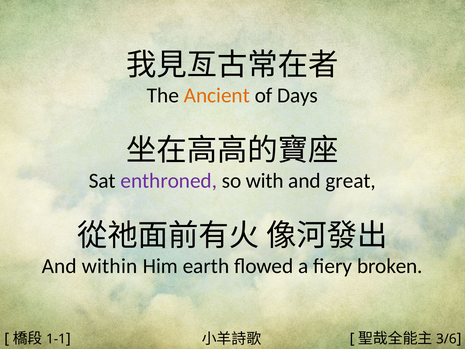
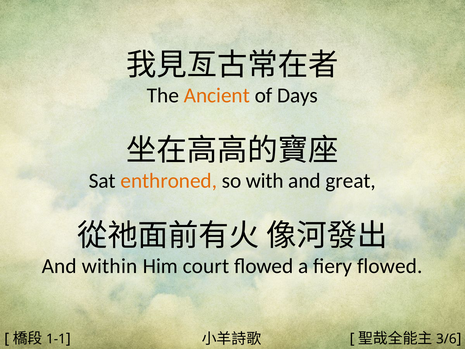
enthroned colour: purple -> orange (169, 181)
earth: earth -> court (206, 266)
fiery broken: broken -> flowed (390, 266)
